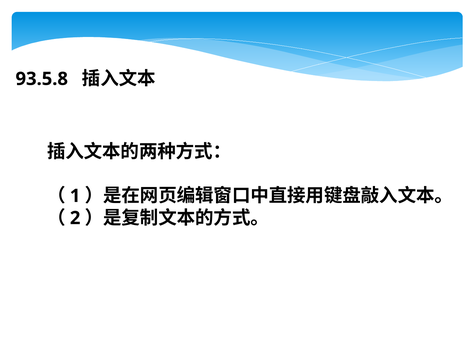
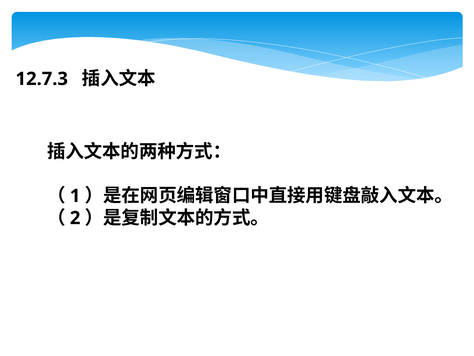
93.5.8: 93.5.8 -> 12.7.3 (42, 79)
